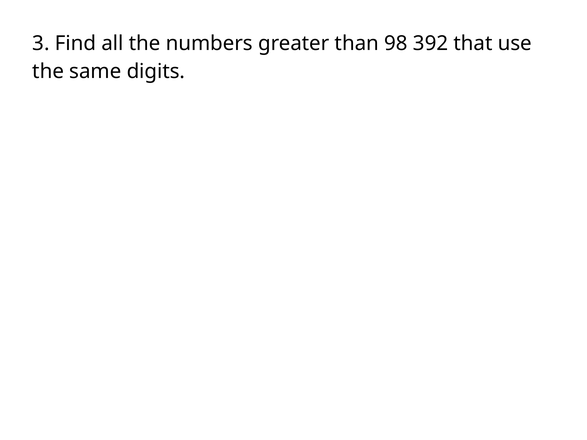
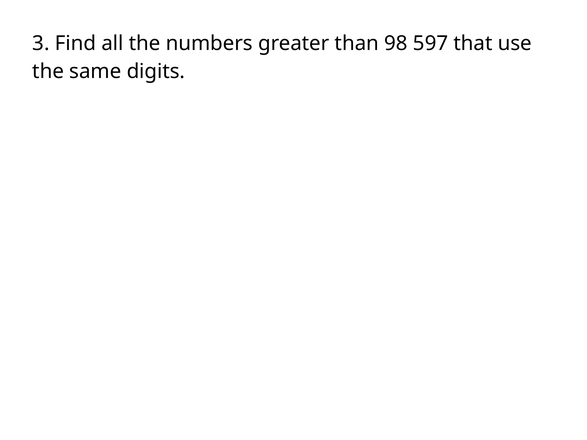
392: 392 -> 597 (431, 43)
